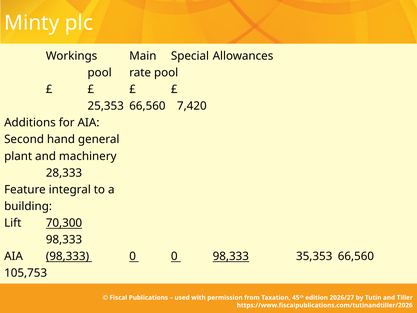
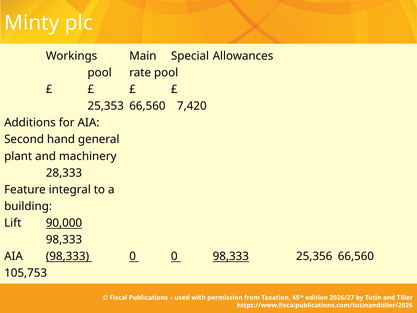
70,300: 70,300 -> 90,000 (64, 223)
35,353: 35,353 -> 25,356 (314, 256)
